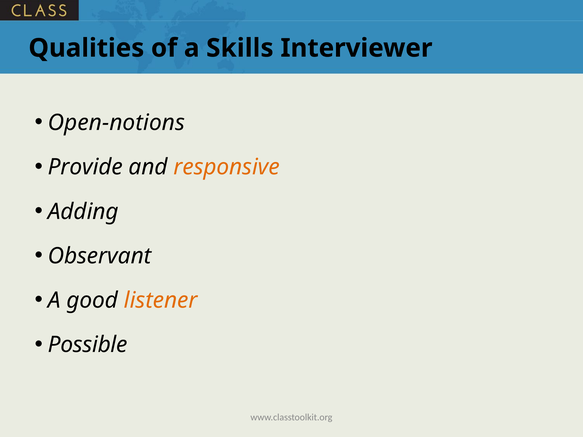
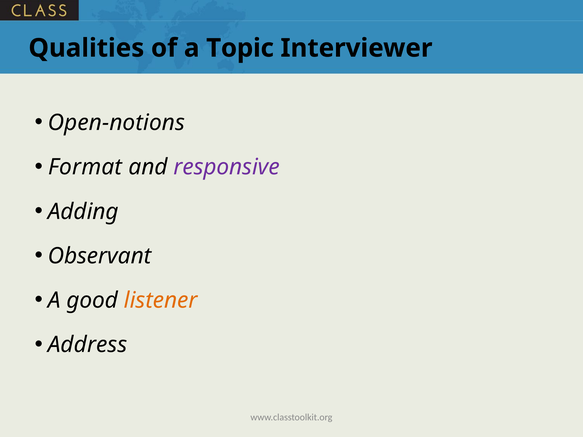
Skills: Skills -> Topic (240, 48)
Provide: Provide -> Format (85, 167)
responsive colour: orange -> purple (227, 167)
Possible: Possible -> Address (88, 345)
